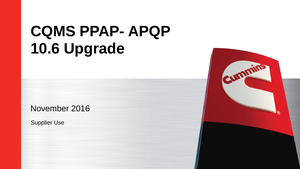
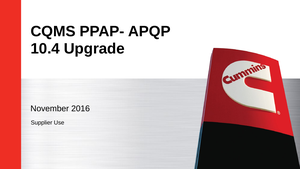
10.6: 10.6 -> 10.4 (45, 49)
